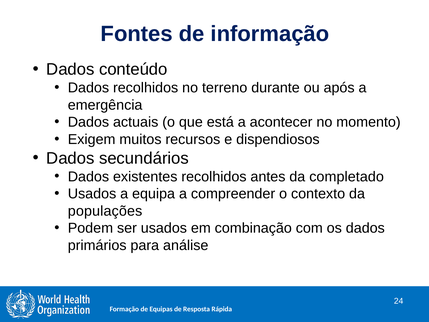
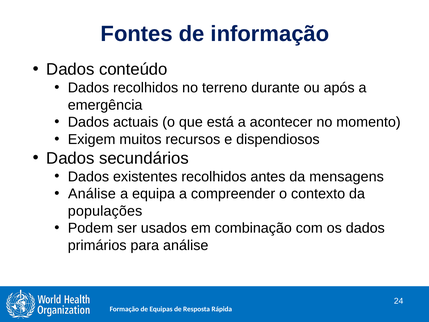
completado: completado -> mensagens (347, 177)
Usados: Usados -> Análise (92, 194)
